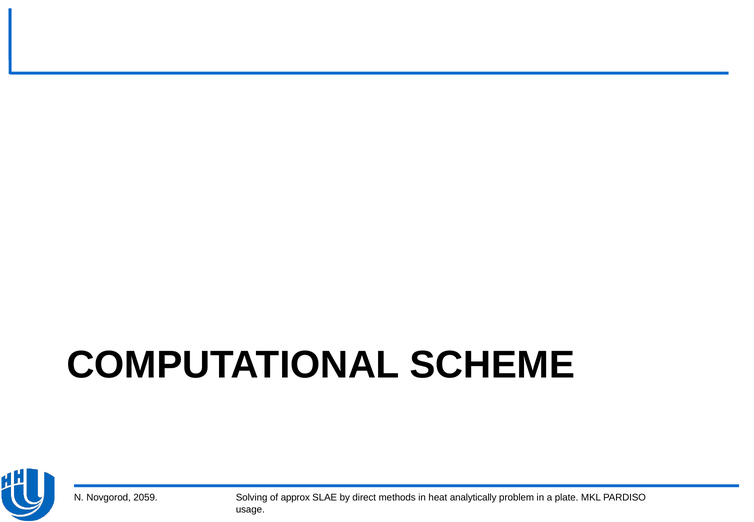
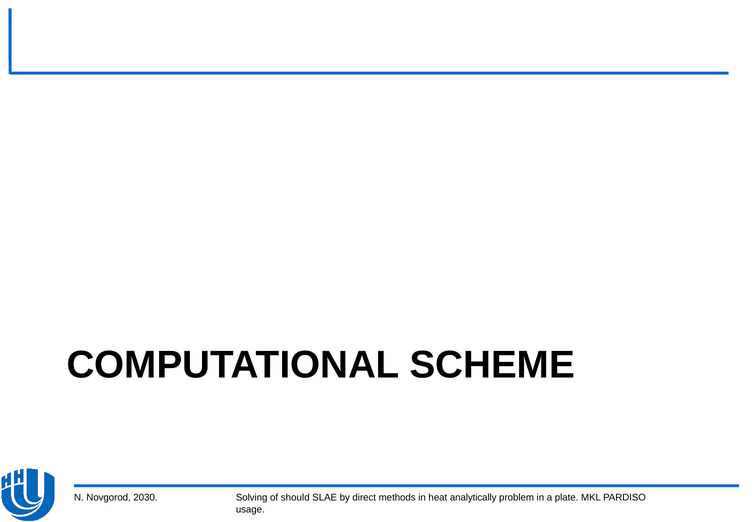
2059: 2059 -> 2030 (146, 498)
approx: approx -> should (295, 498)
